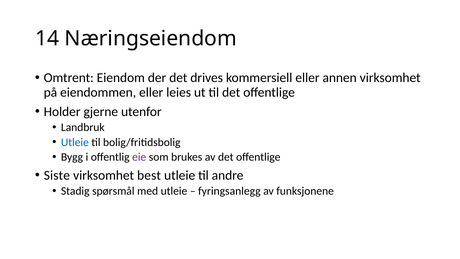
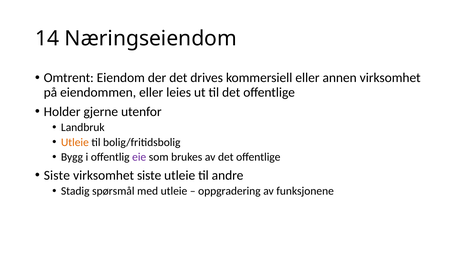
Utleie colour: blue -> orange (75, 142)
virksomhet best: best -> siste (149, 175)
fyringsanlegg: fyringsanlegg -> oppgradering (229, 191)
